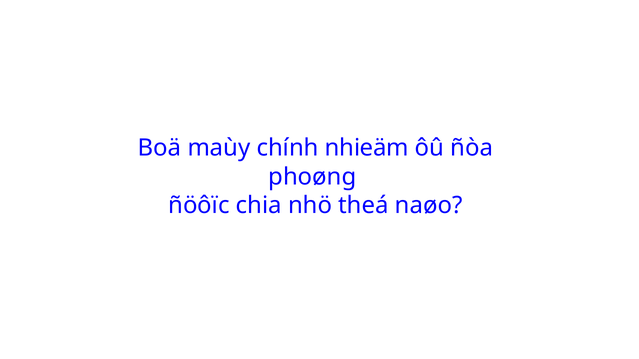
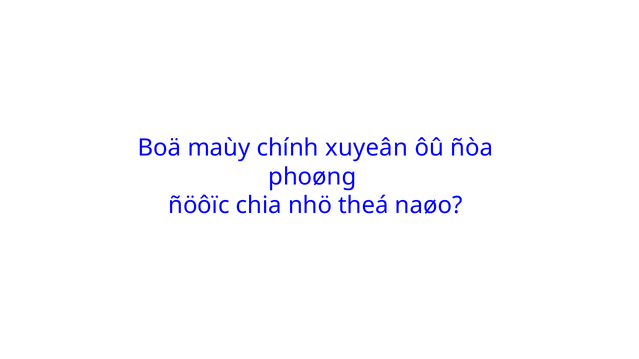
nhieäm: nhieäm -> xuyeân (367, 148)
